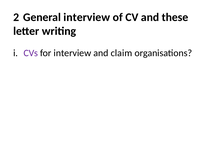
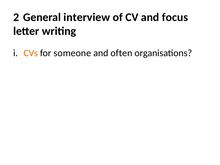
these: these -> focus (175, 17)
CVs colour: purple -> orange (31, 53)
for interview: interview -> someone (72, 53)
claim: claim -> often (121, 53)
